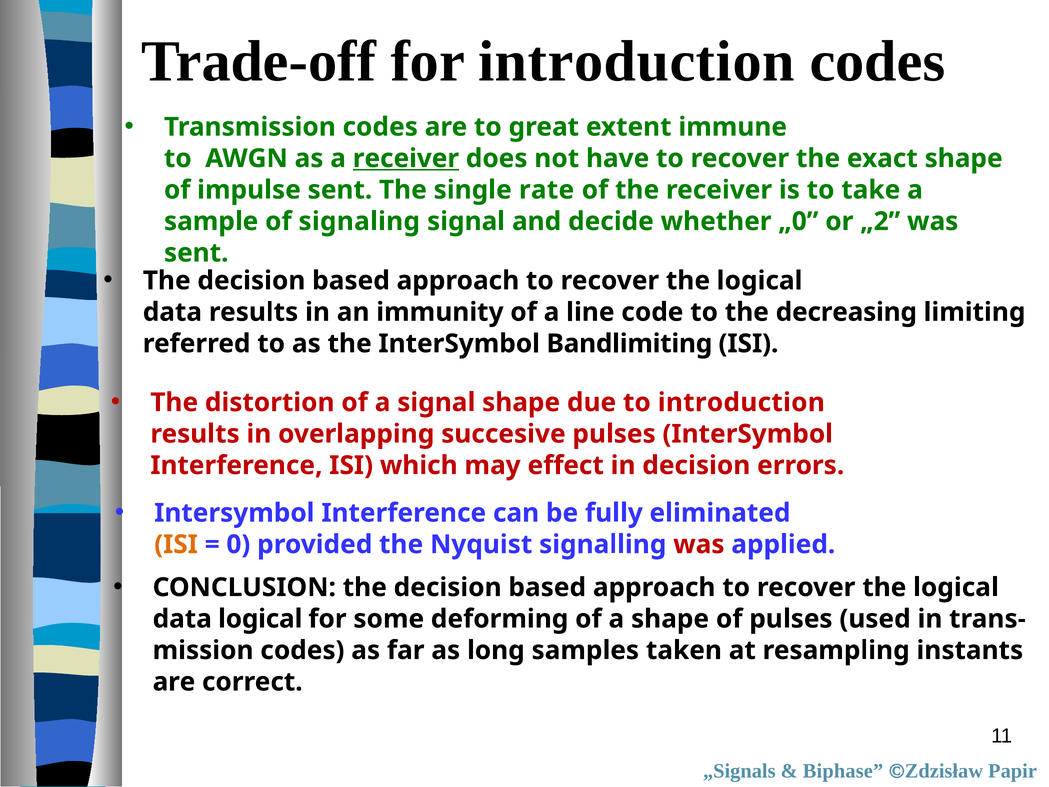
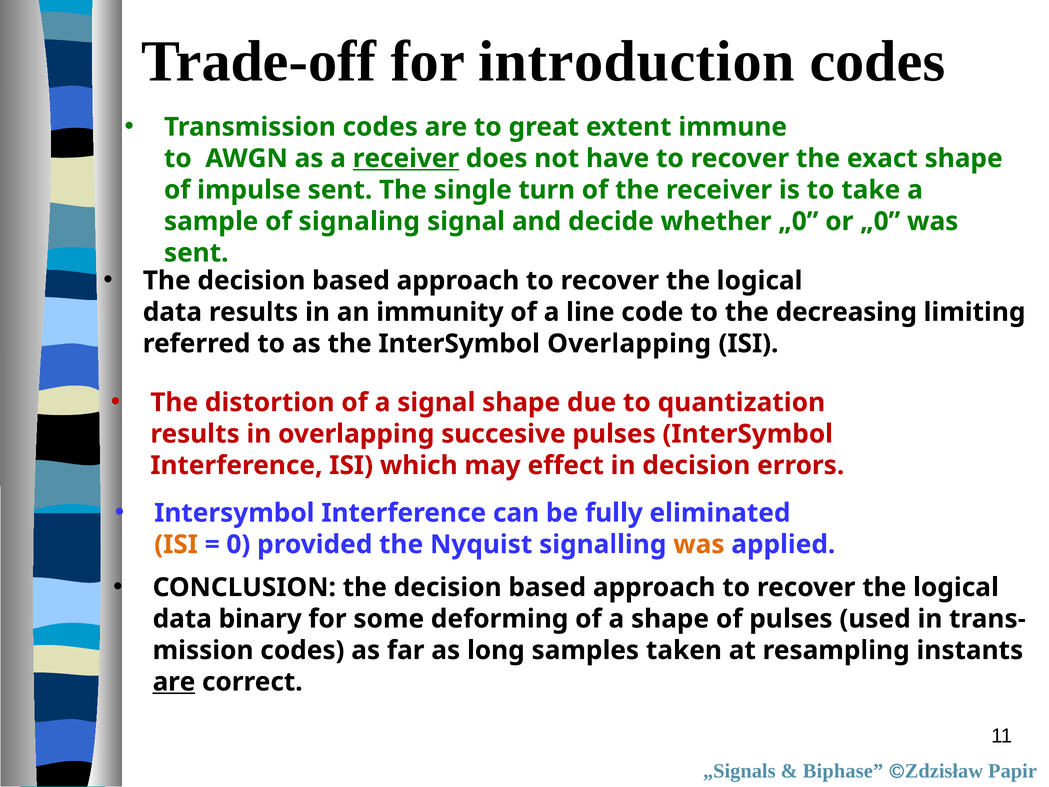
rate: rate -> turn (547, 190)
or „2: „2 -> „0 (880, 221)
InterSymbol Bandlimiting: Bandlimiting -> Overlapping (629, 344)
to introduction: introduction -> quantization (741, 402)
was colour: red -> orange (699, 544)
data logical: logical -> binary (260, 619)
are underline: none -> present (174, 682)
